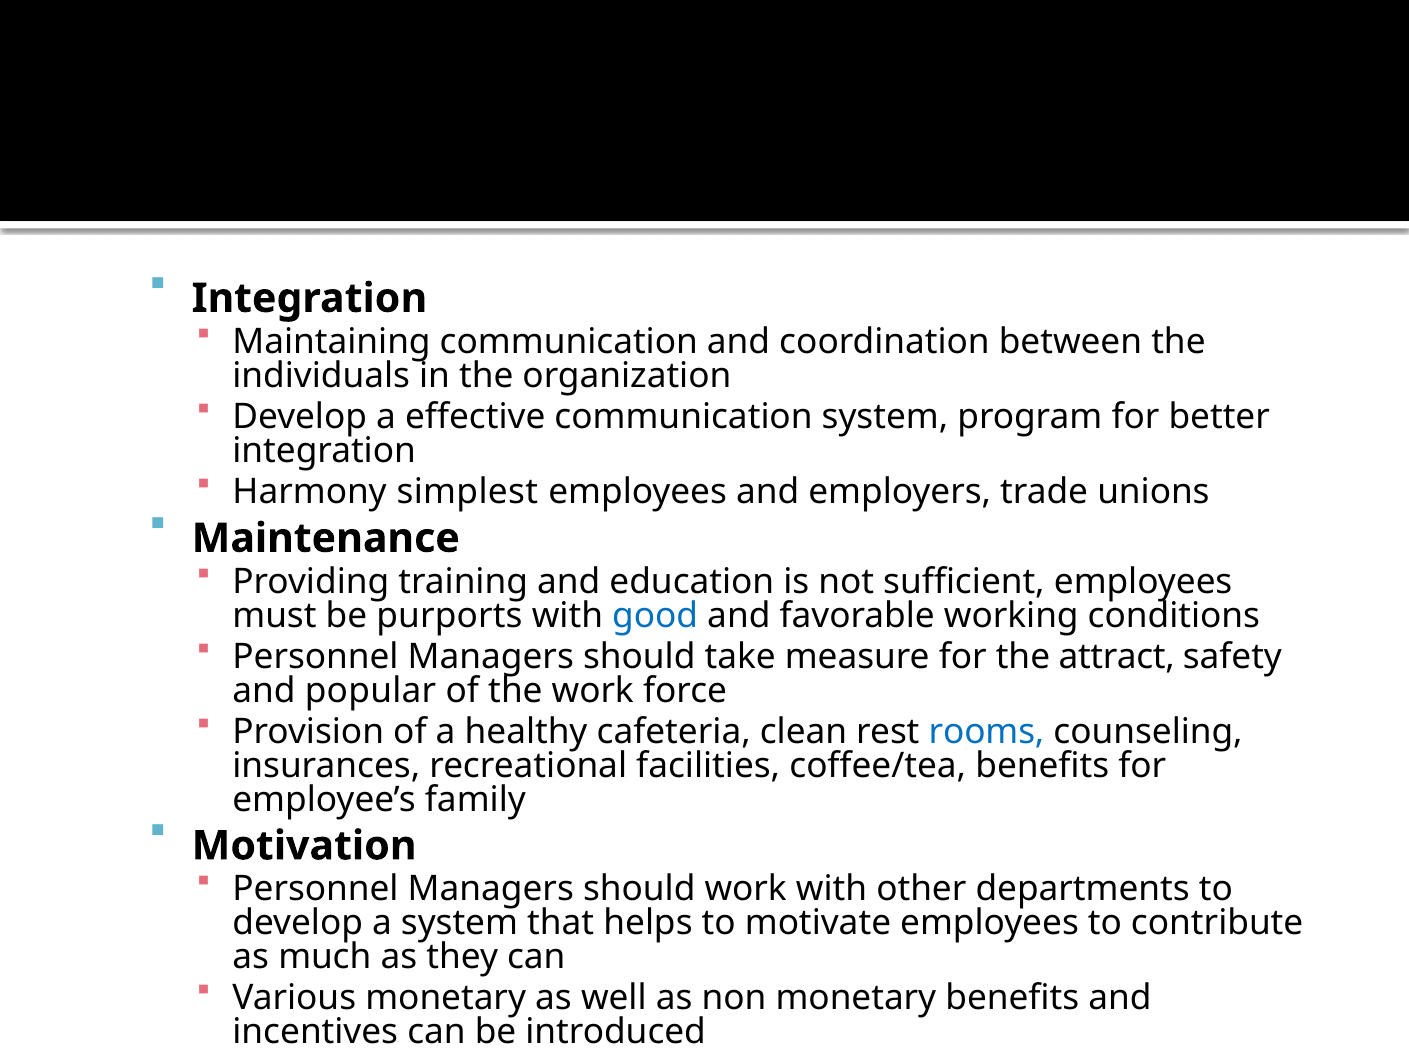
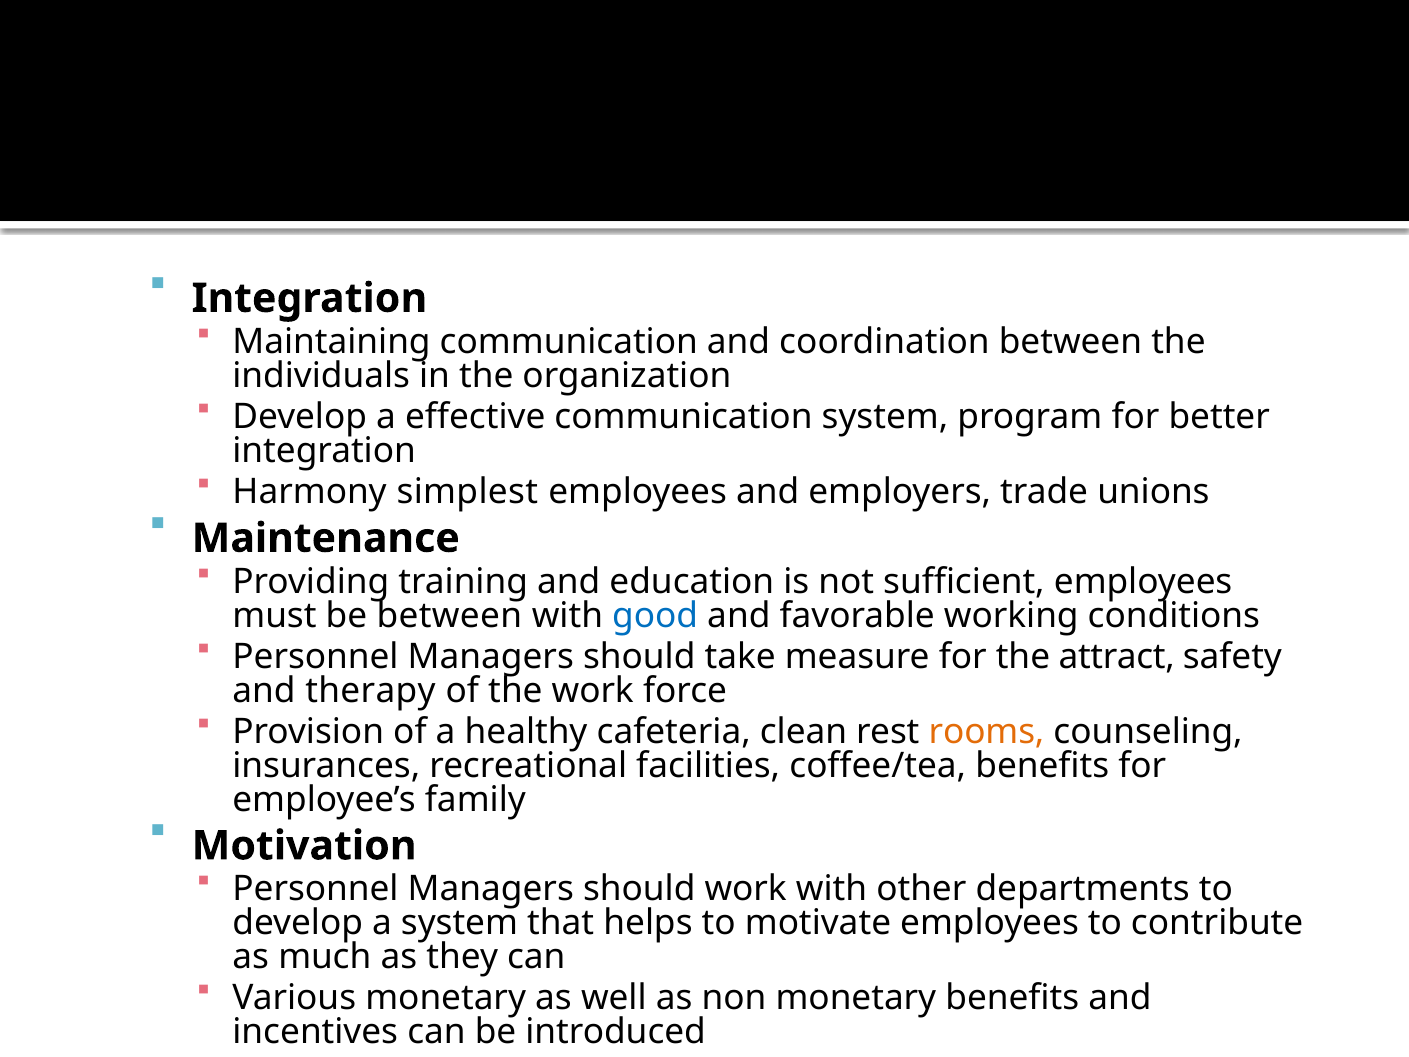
be purports: purports -> between (449, 615)
popular: popular -> therapy (370, 690)
rooms colour: blue -> orange (987, 732)
